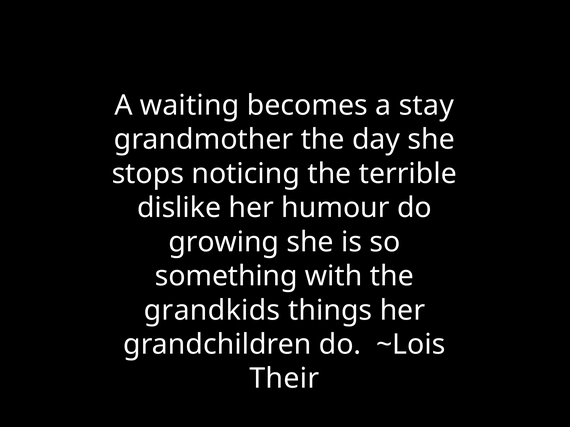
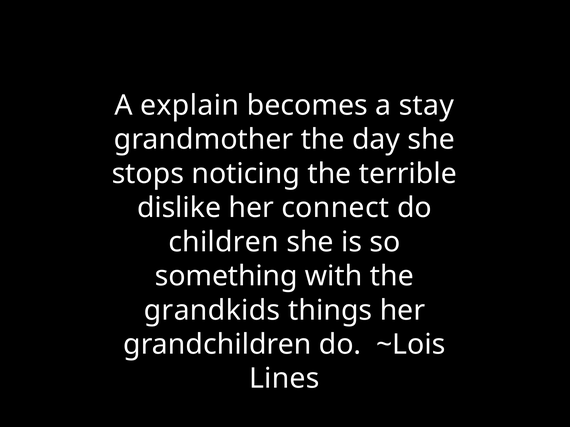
waiting: waiting -> explain (190, 105)
humour: humour -> connect (335, 208)
growing: growing -> children (224, 242)
Their: Their -> Lines (284, 379)
